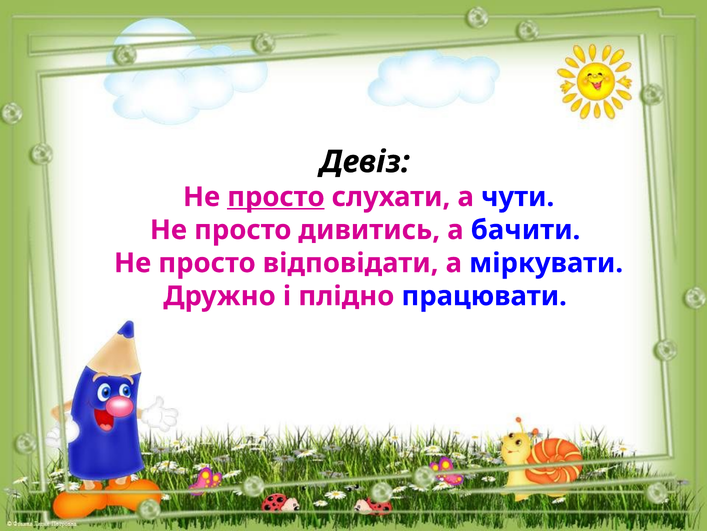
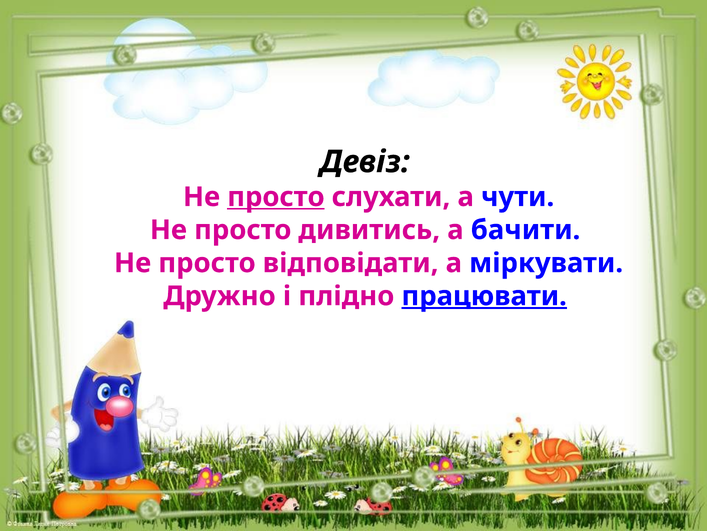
працювати underline: none -> present (484, 296)
